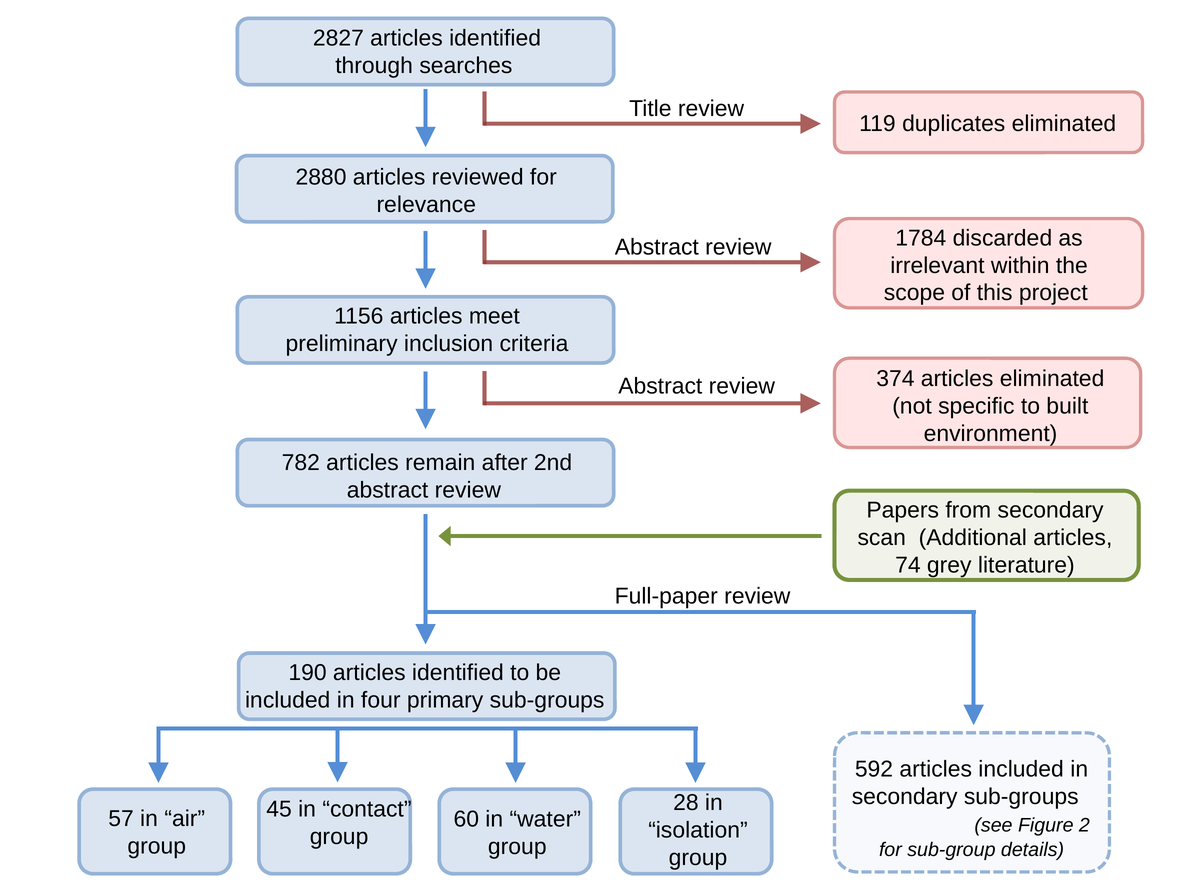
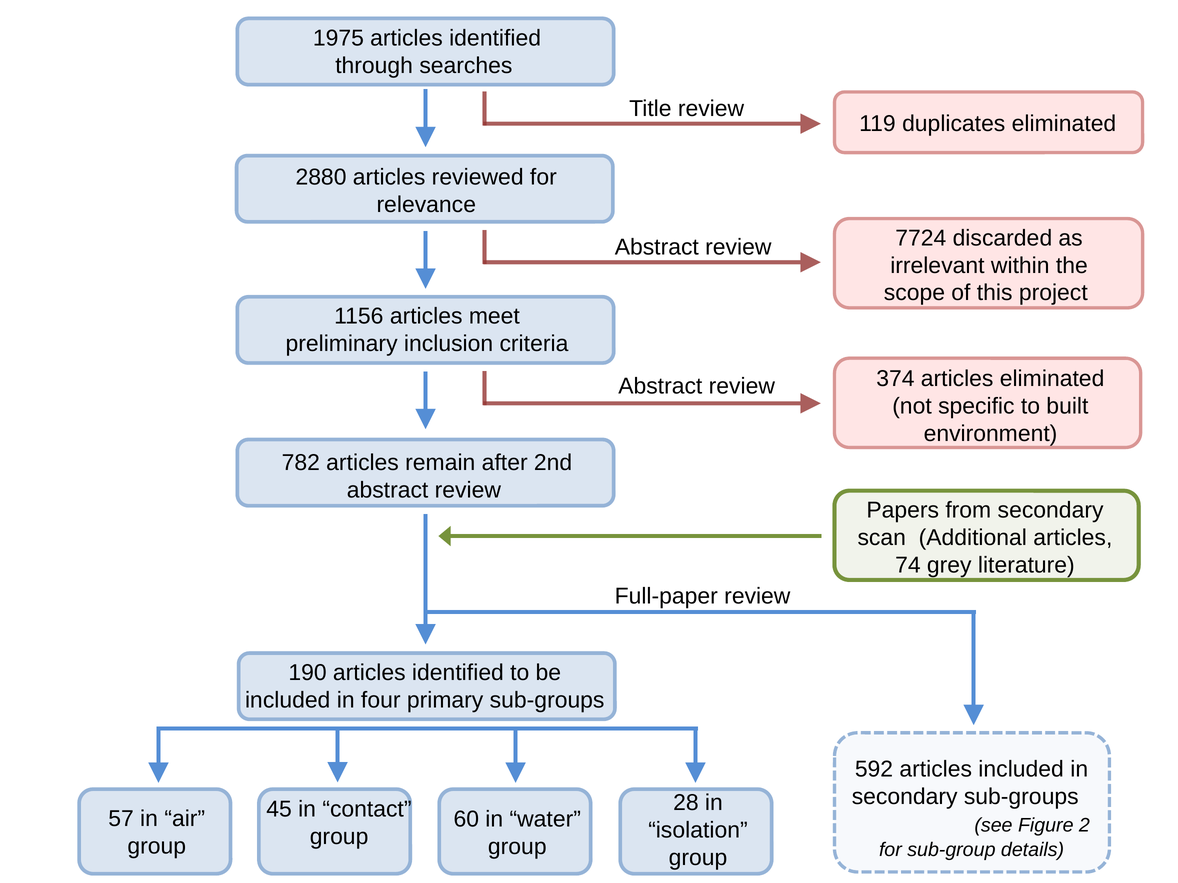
2827: 2827 -> 1975 (338, 38)
1784: 1784 -> 7724 (921, 238)
